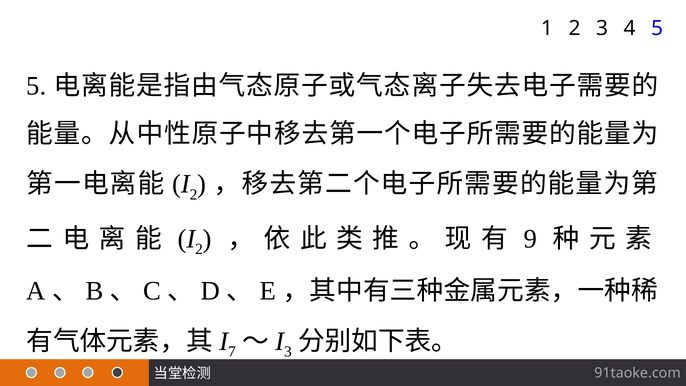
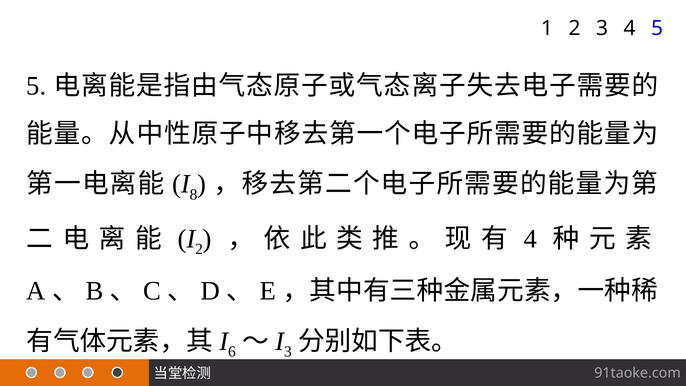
2: 2 -> 8 (194, 194)
9: 9 -> 4 (530, 239)
7: 7 -> 6 (232, 352)
